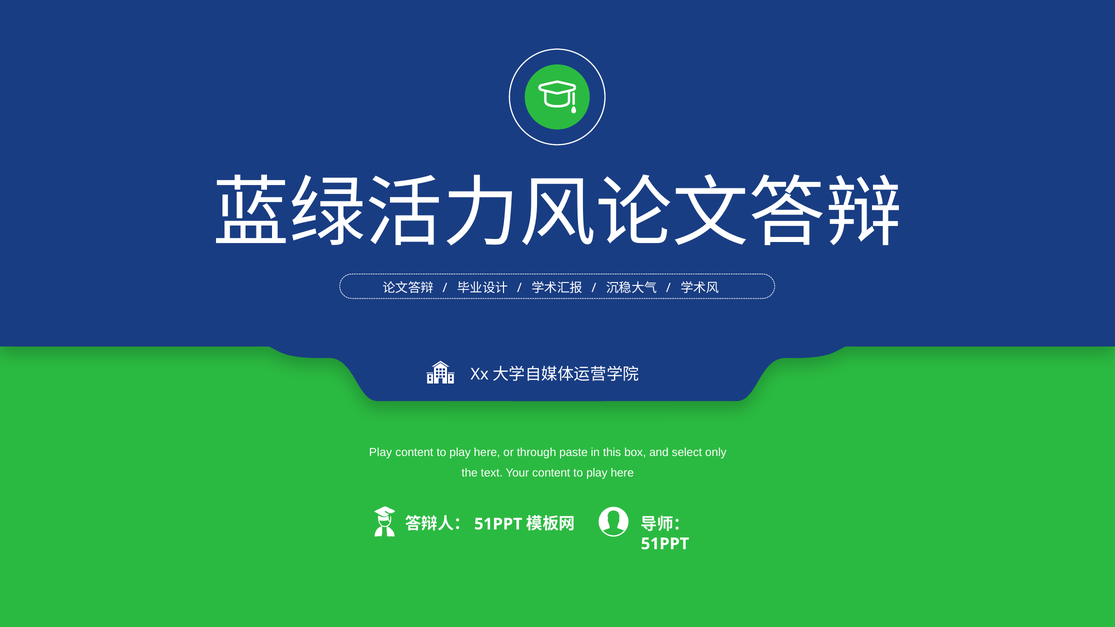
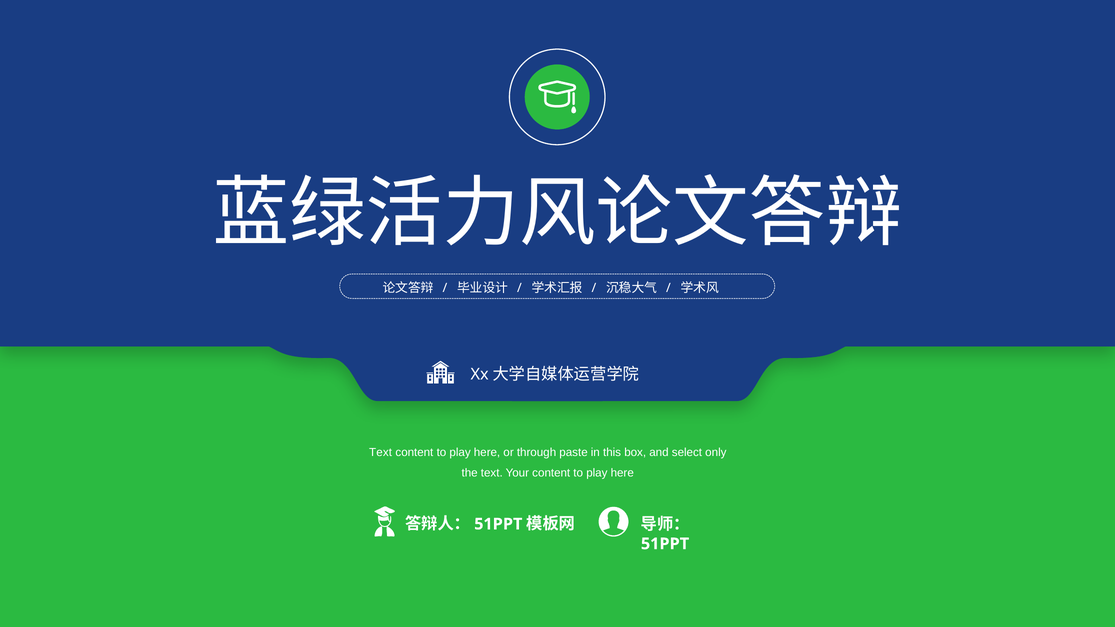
Play: Play -> Text (381, 452)
